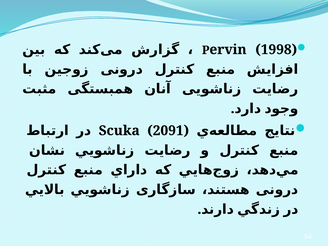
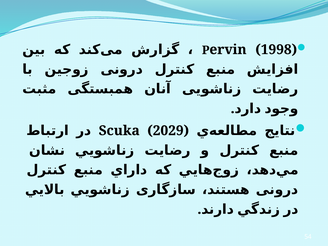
2091: 2091 -> 2029 (168, 131)
